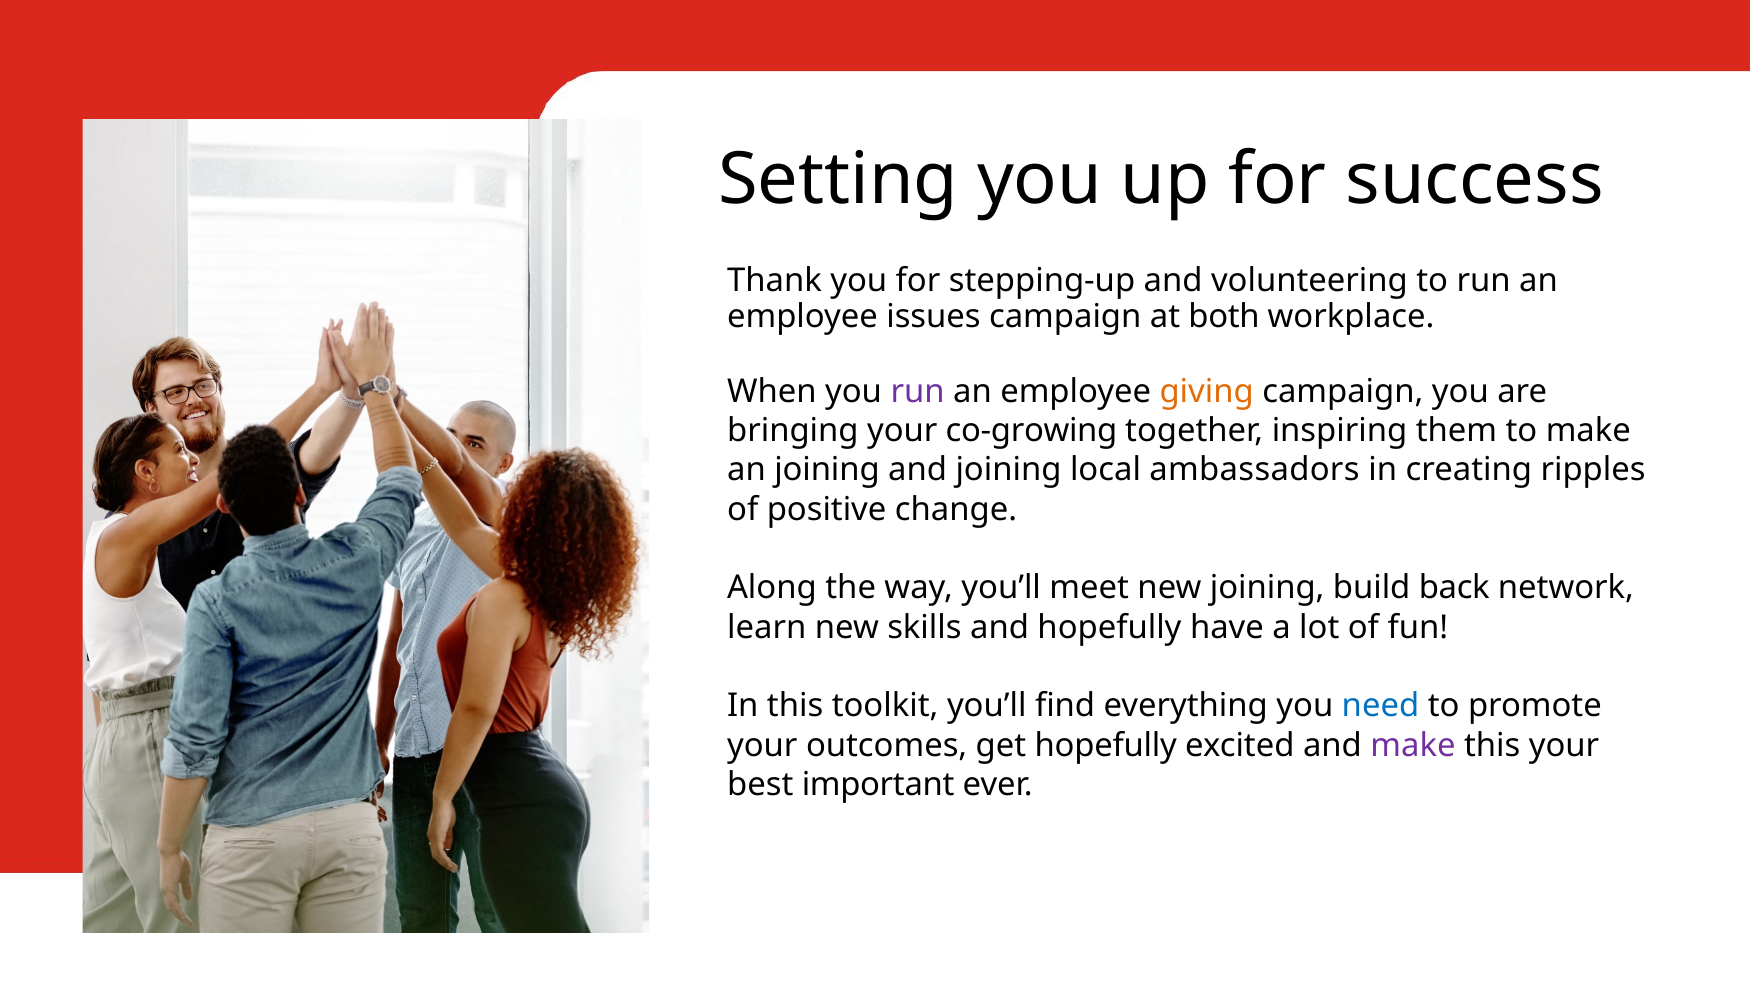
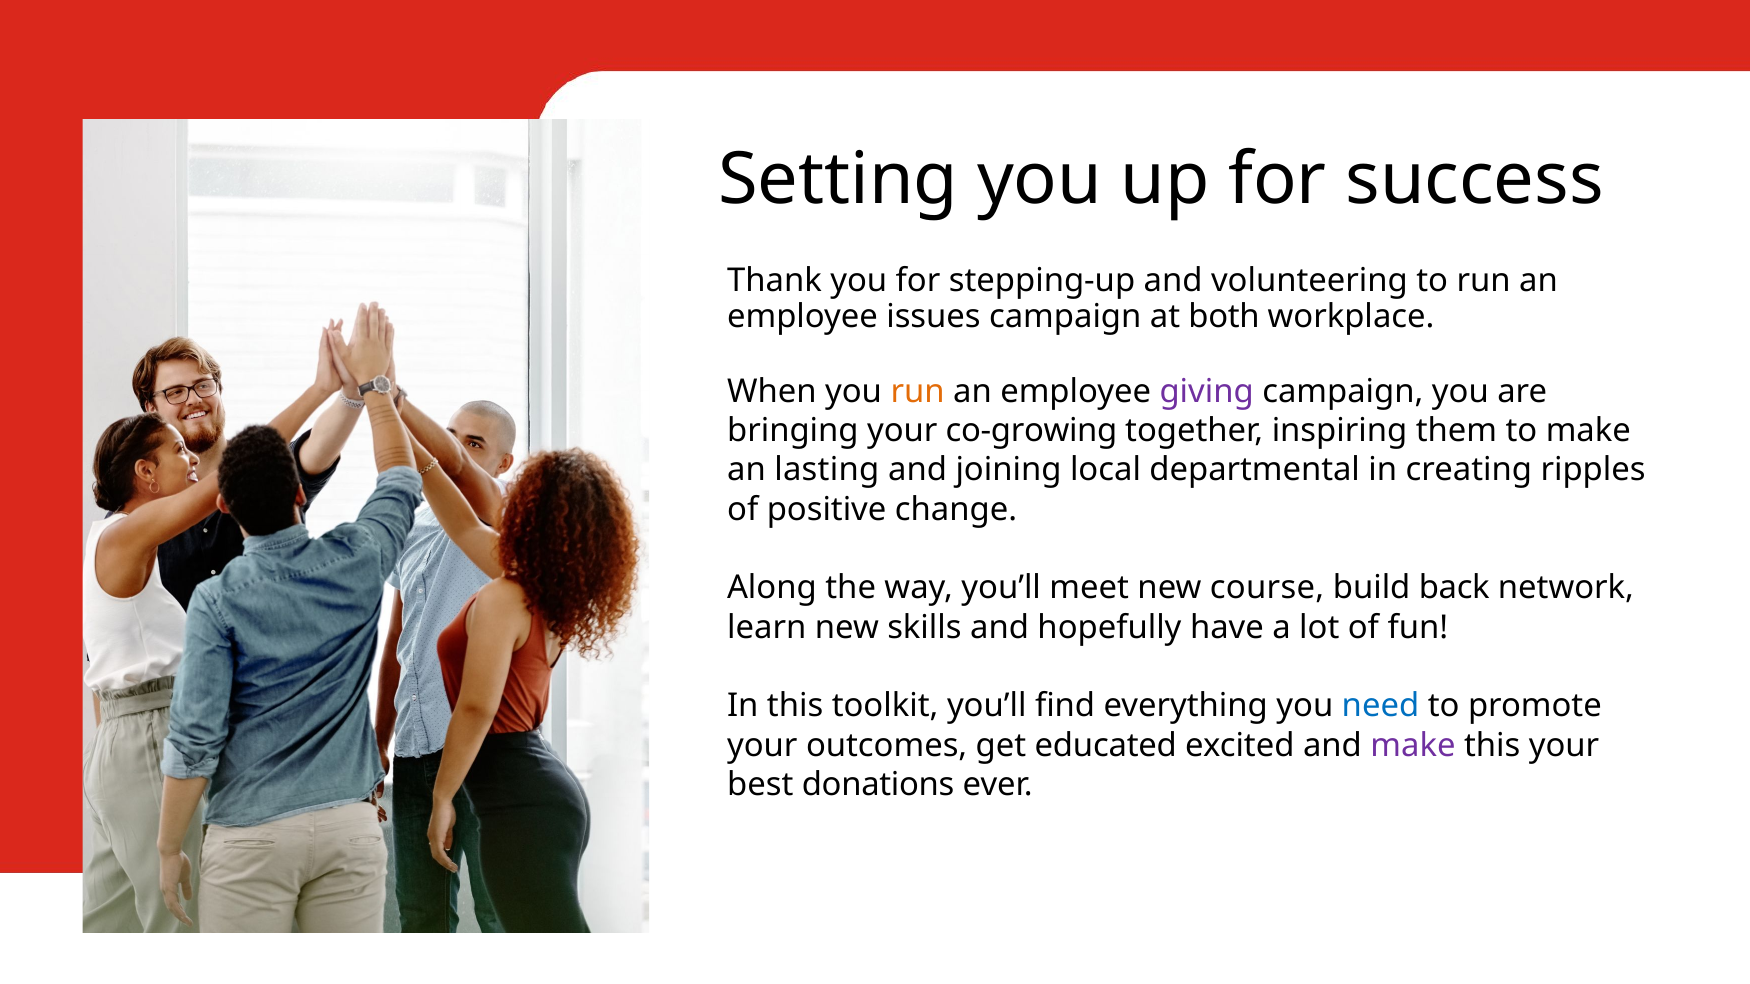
run colour: purple -> orange (918, 391)
giving colour: orange -> purple (1207, 391)
an joining: joining -> lasting (827, 470)
ambassadors: ambassadors -> departmental (1255, 470)
new joining: joining -> course (1267, 588)
get hopefully: hopefully -> educated (1106, 746)
important: important -> donations (878, 785)
